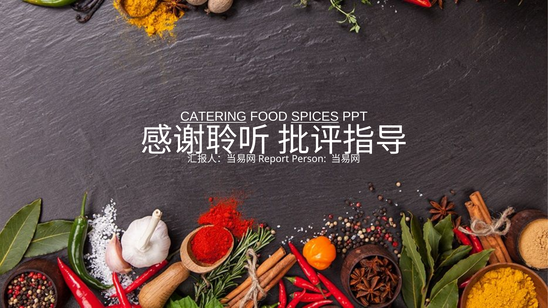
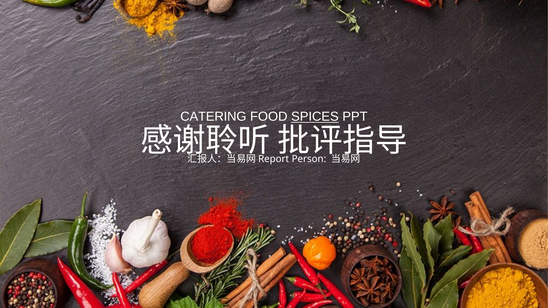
CATERING underline: present -> none (213, 117)
